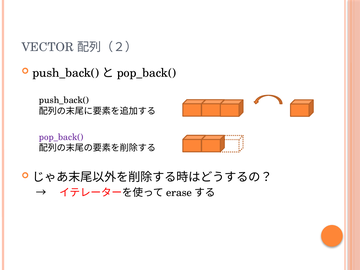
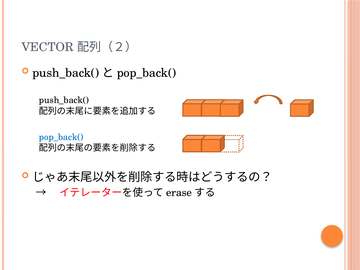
pop_back( colour: purple -> blue (61, 137)
